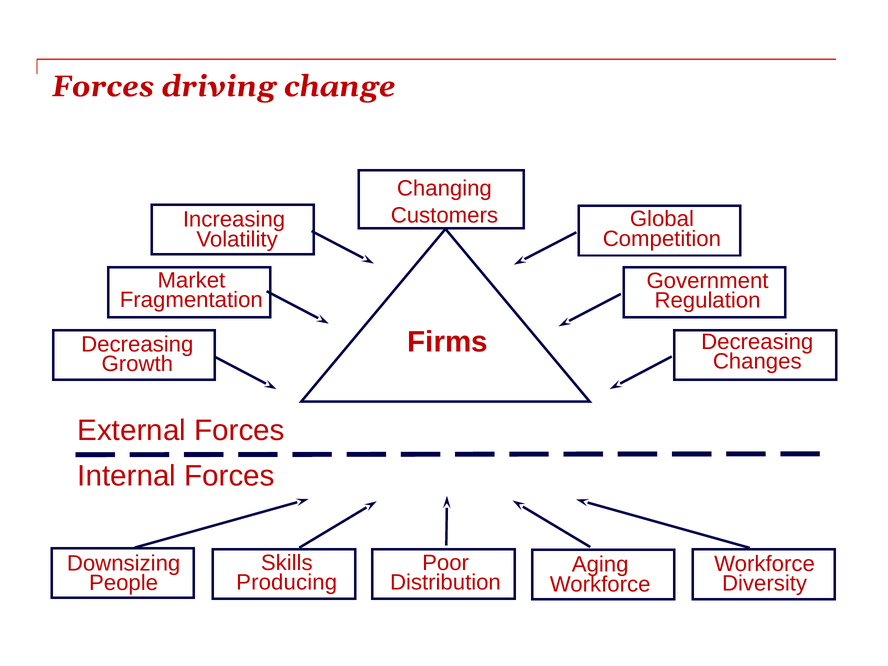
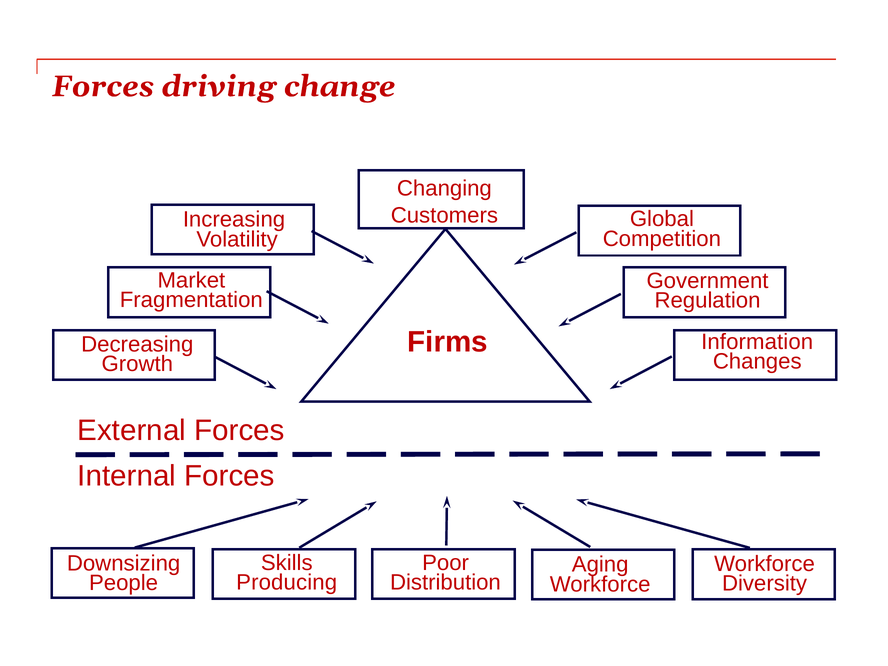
Decreasing: Decreasing -> Information (757, 342)
